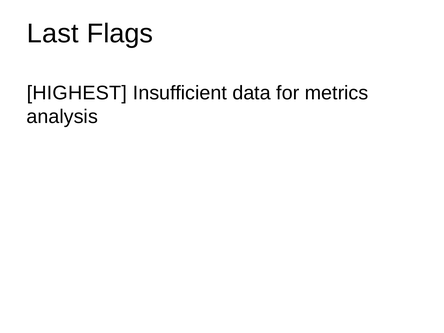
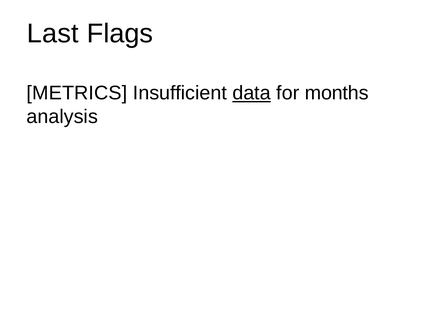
HIGHEST: HIGHEST -> METRICS (77, 93)
data underline: none -> present (252, 93)
metrics: metrics -> months (337, 93)
